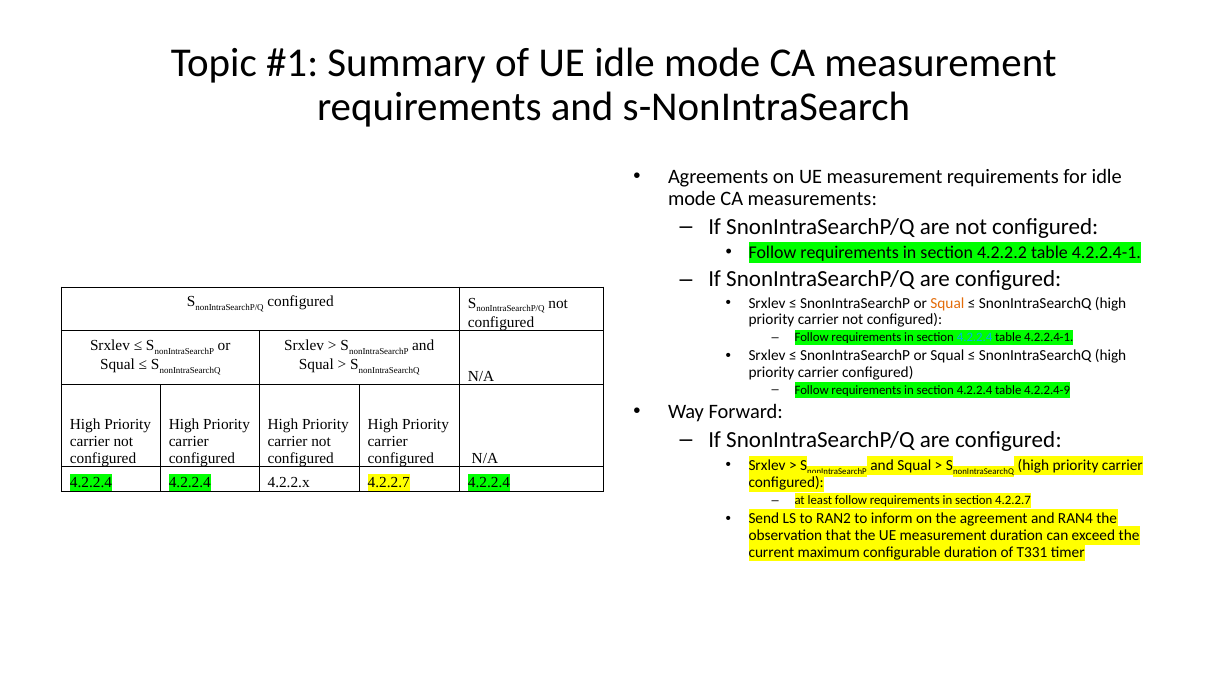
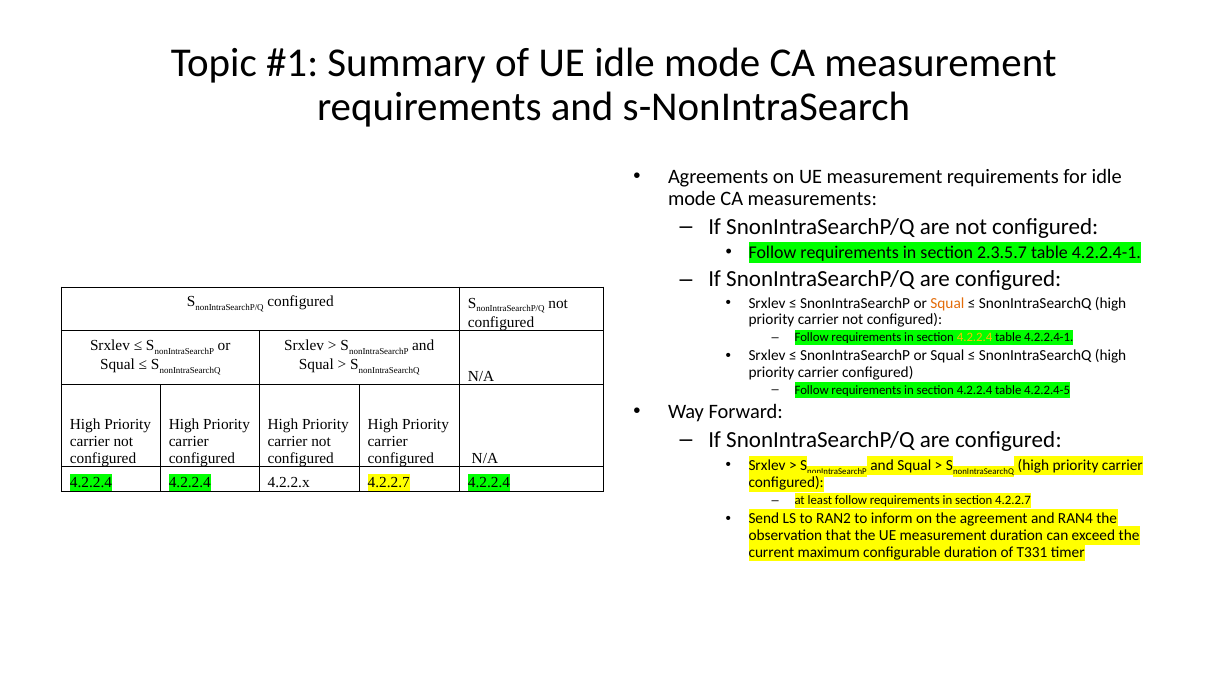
4.2.2.2: 4.2.2.2 -> 2.3.5.7 (1002, 253)
4.2.2.4 colour: light blue -> yellow (975, 337)
4.2.2.4-9: 4.2.2.4-9 -> 4.2.2.4-5 (1047, 390)
